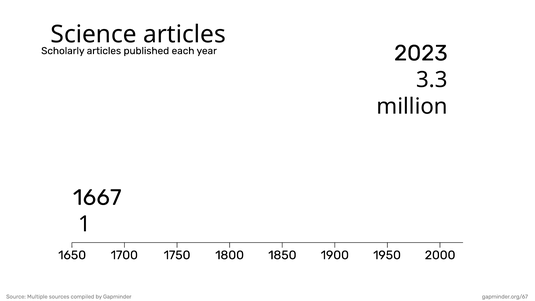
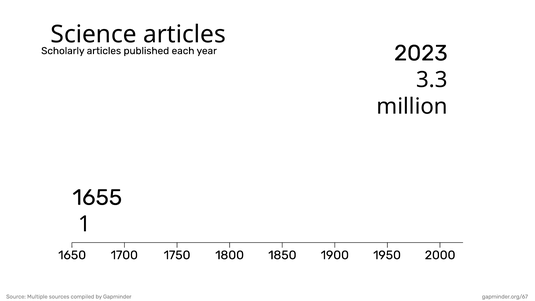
1667: 1667 -> 1655 (97, 198)
